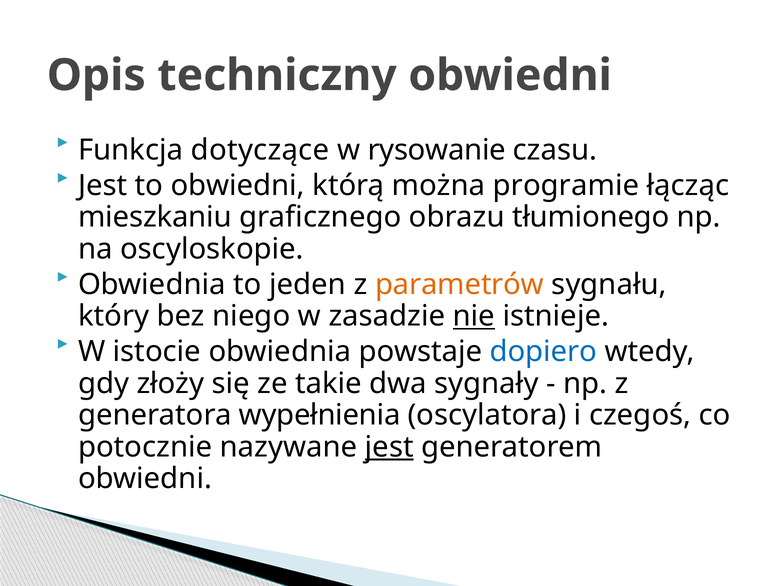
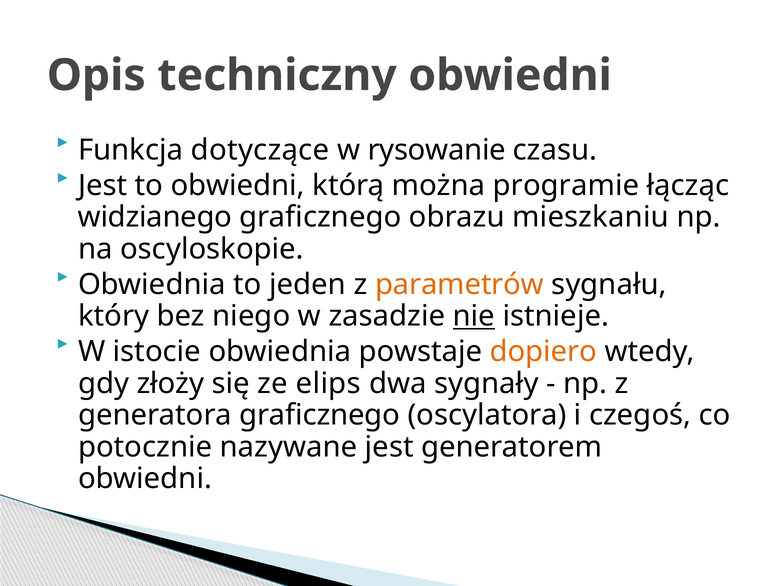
mieszkaniu: mieszkaniu -> widzianego (155, 217)
tłumionego: tłumionego -> mieszkaniu (591, 217)
dopiero colour: blue -> orange (543, 352)
takie: takie -> elips (328, 384)
generatora wypełnienia: wypełnienia -> graficznego (320, 416)
jest underline: present -> none (389, 447)
